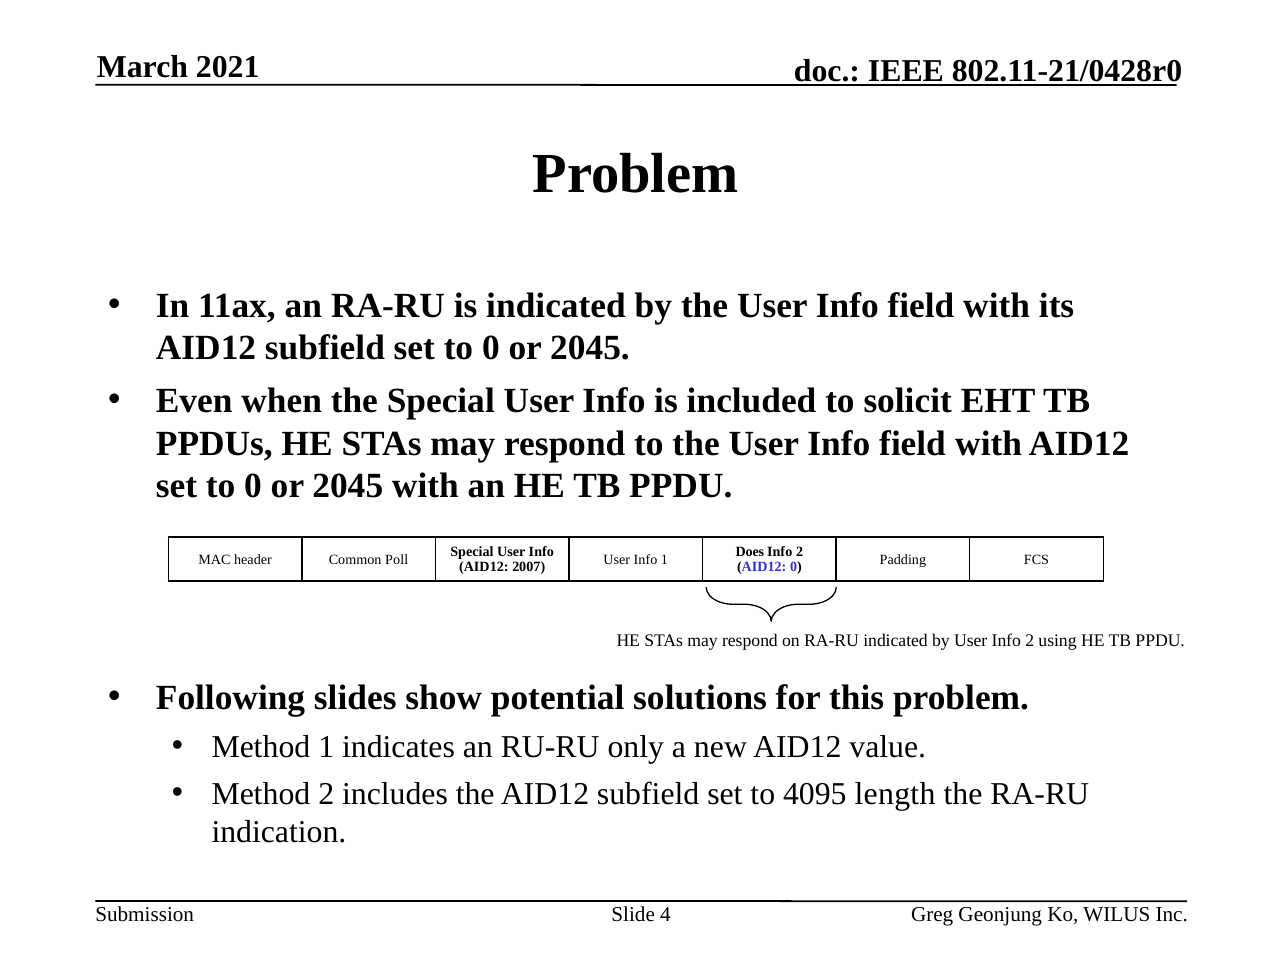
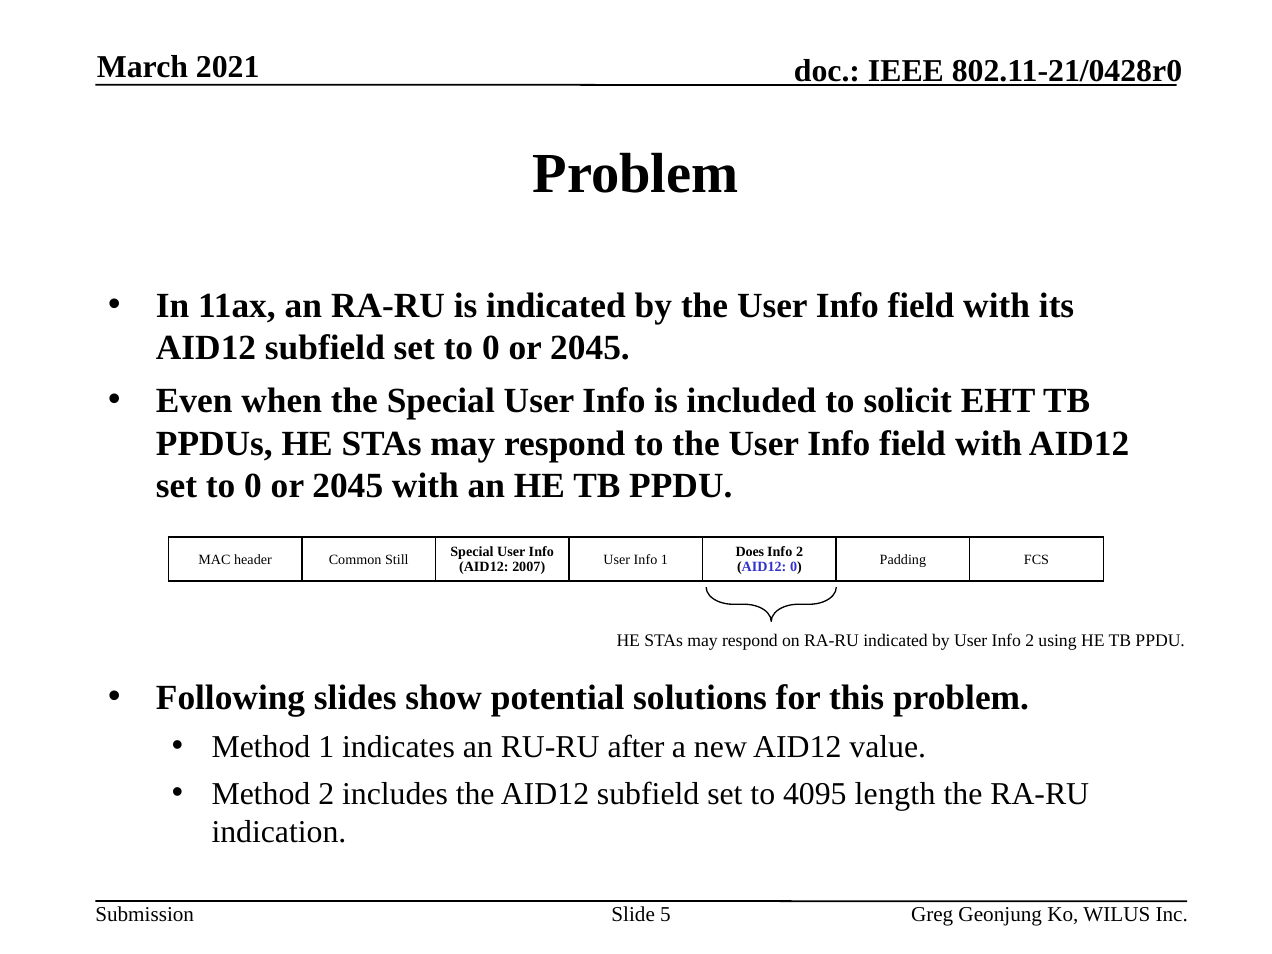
Poll: Poll -> Still (397, 559)
only: only -> after (636, 747)
4: 4 -> 5 (666, 915)
